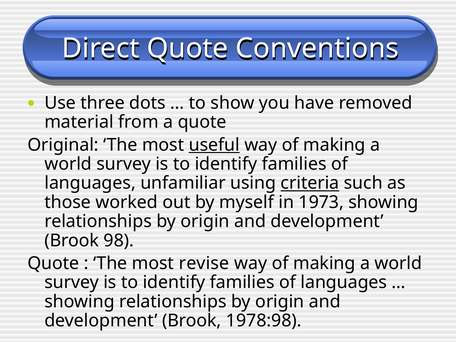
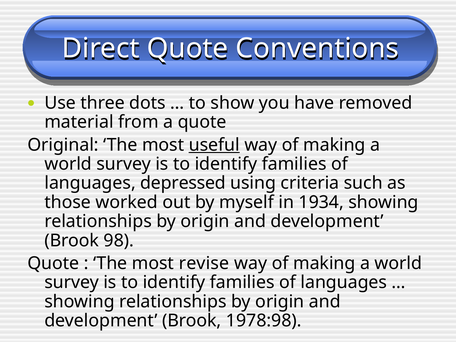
unfamiliar: unfamiliar -> depressed (183, 183)
criteria underline: present -> none (310, 183)
1973: 1973 -> 1934 (321, 202)
